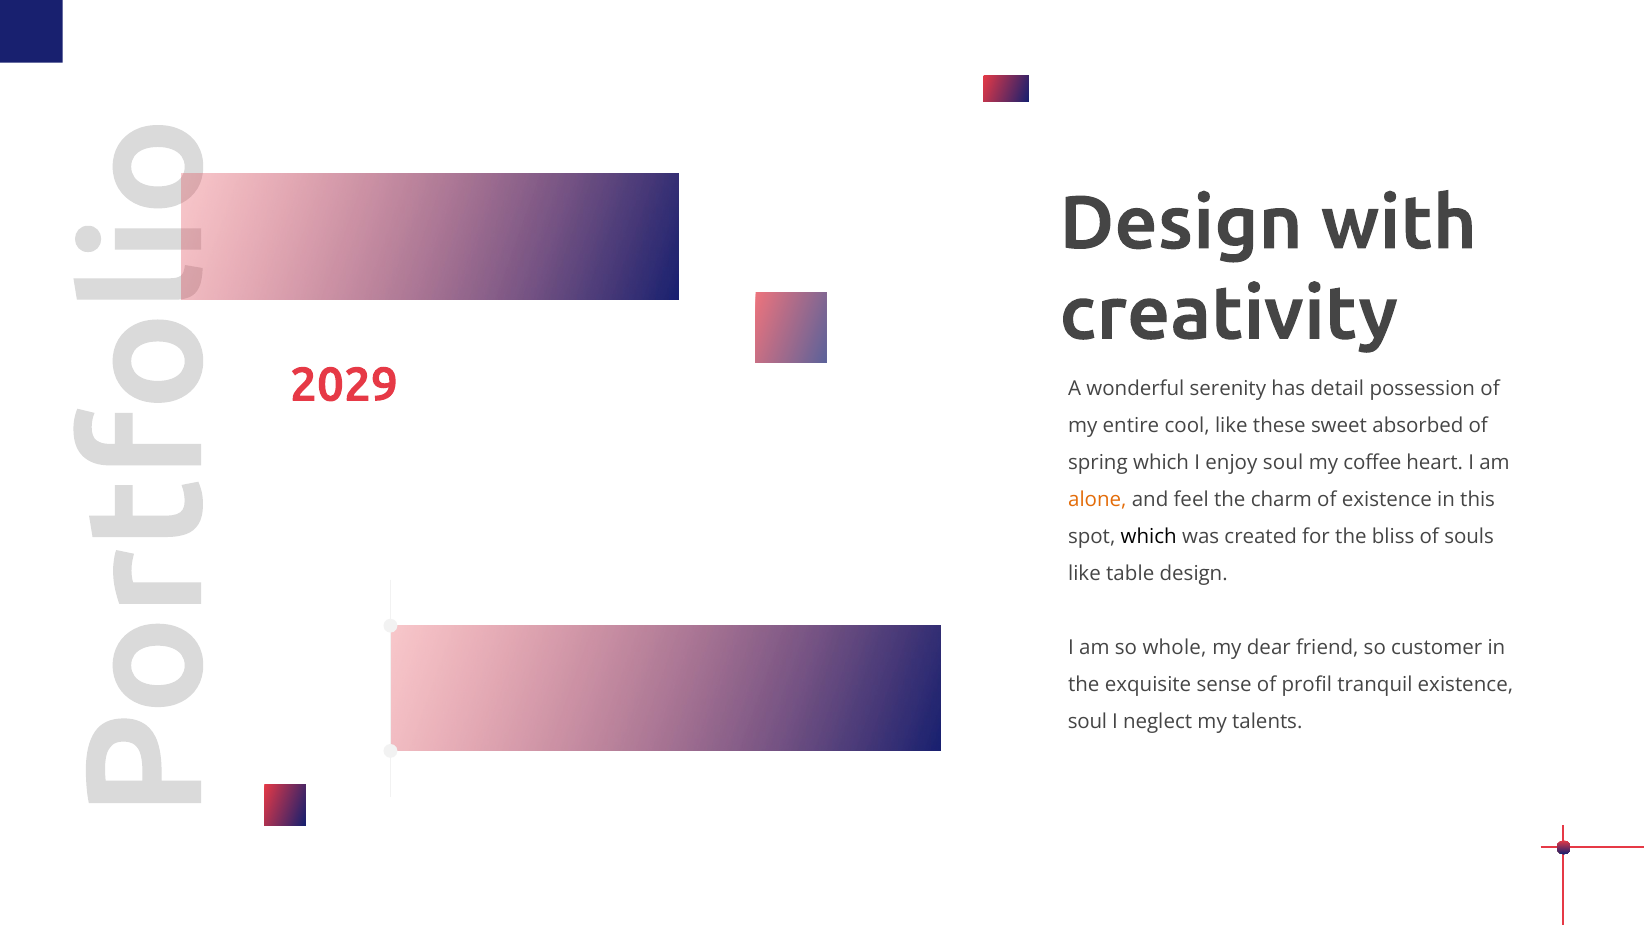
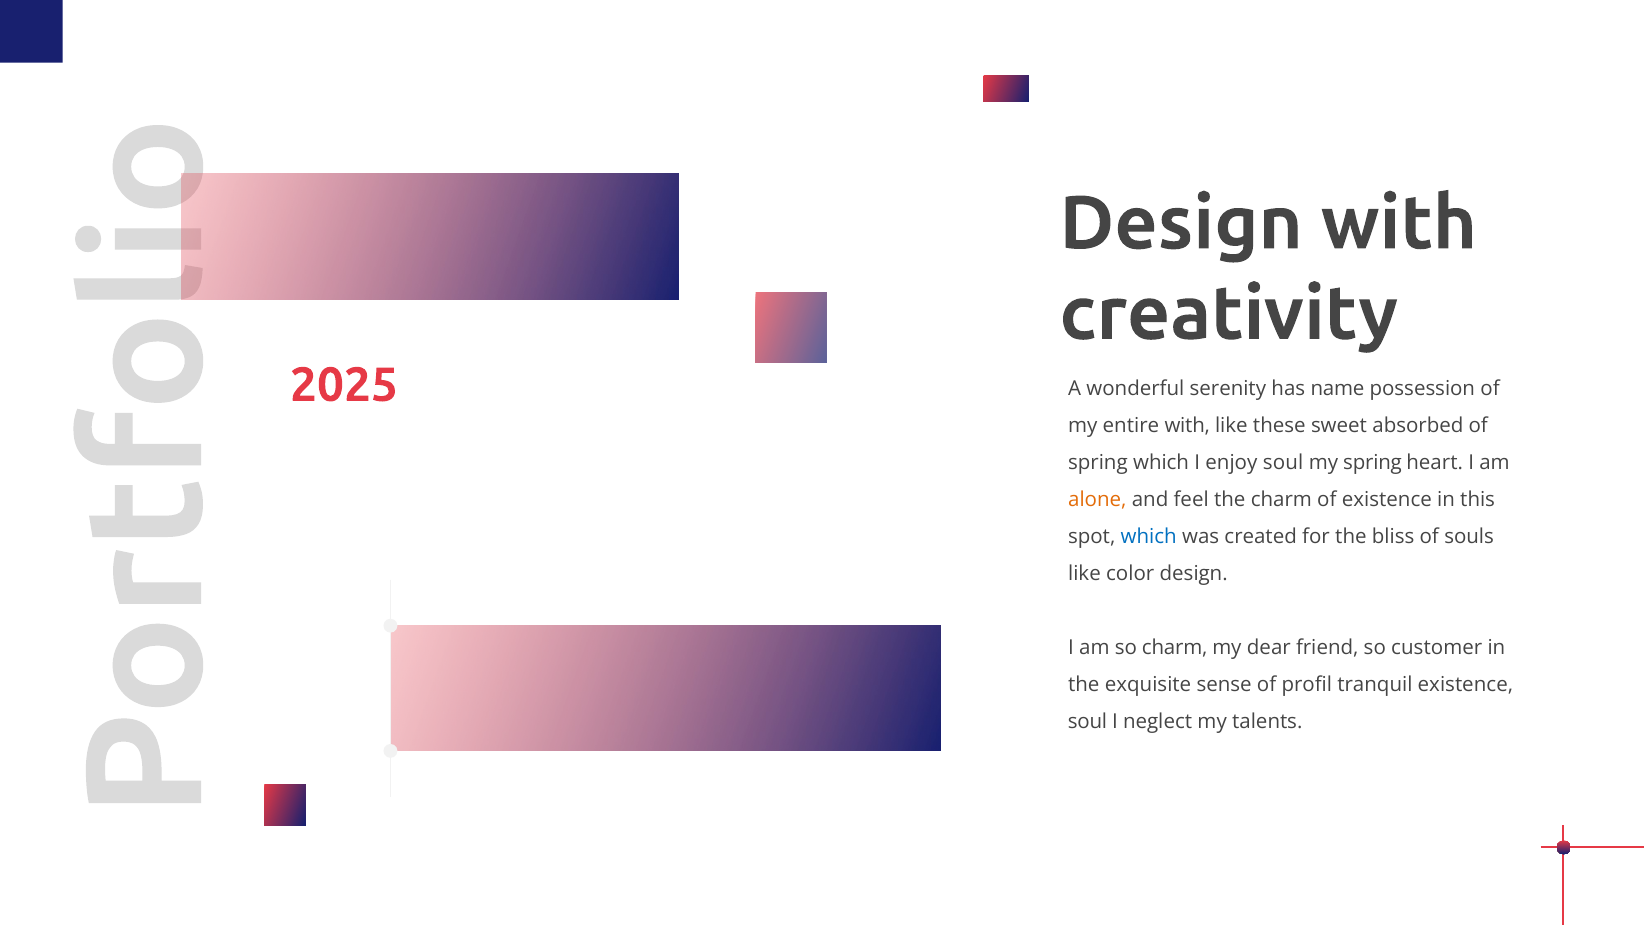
2029: 2029 -> 2025 (344, 385)
detail: detail -> name (1338, 389)
entire cool: cool -> with (1187, 426)
my coffee: coffee -> spring (1372, 463)
which colour: black -> blue (1149, 537)
table: table -> color (1130, 574)
so whole: whole -> charm (1175, 647)
